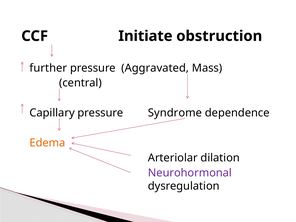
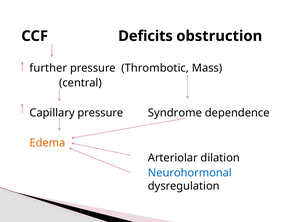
Initiate: Initiate -> Deficits (145, 36)
Aggravated: Aggravated -> Thrombotic (155, 68)
Neurohormonal colour: purple -> blue (190, 173)
